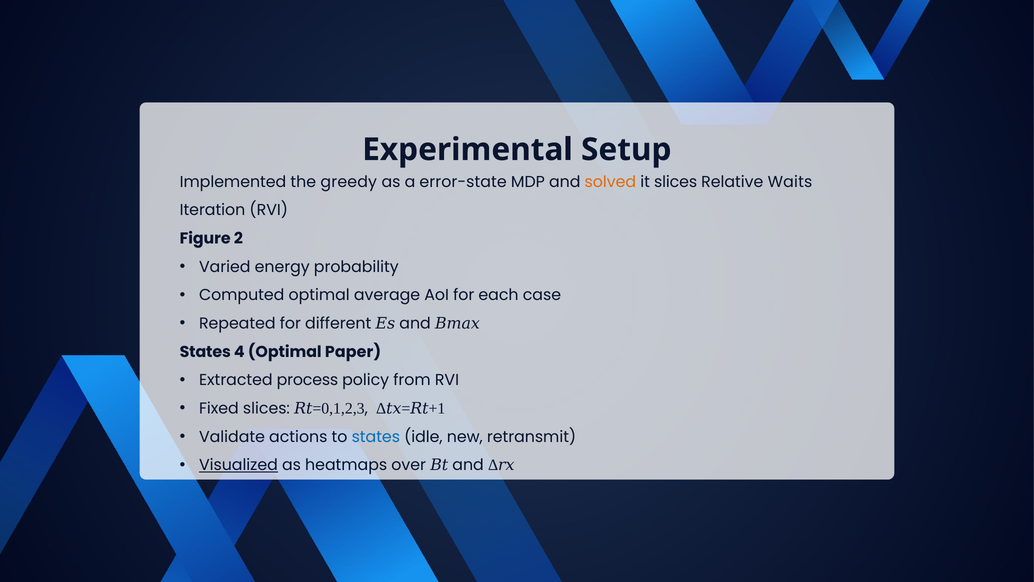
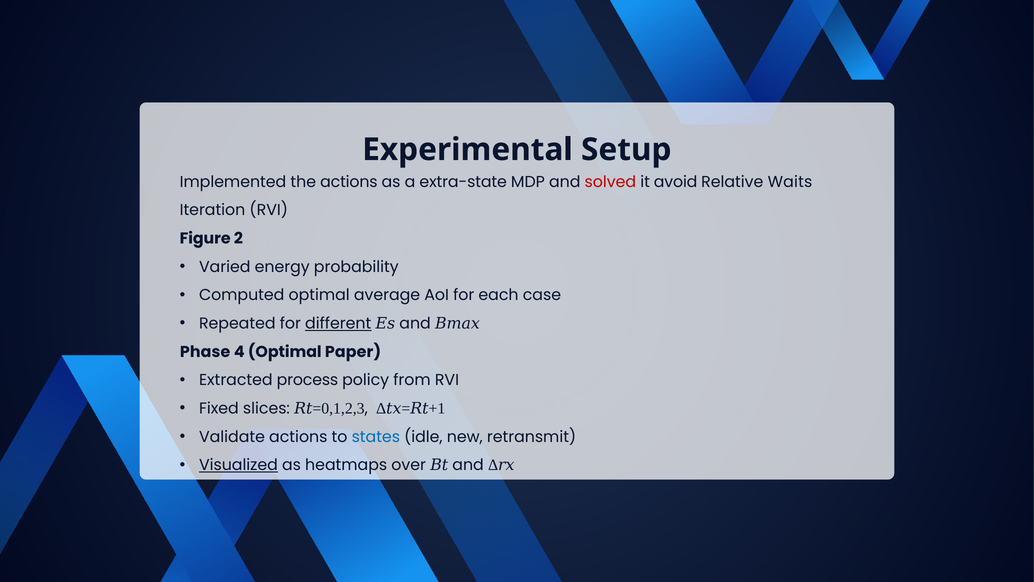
the greedy: greedy -> actions (349, 182)
error-state: error-state -> extra-state (463, 182)
solved colour: orange -> red (610, 182)
it slices: slices -> avoid (676, 182)
different underline: none -> present (338, 323)
States: States -> Phase (205, 352)
